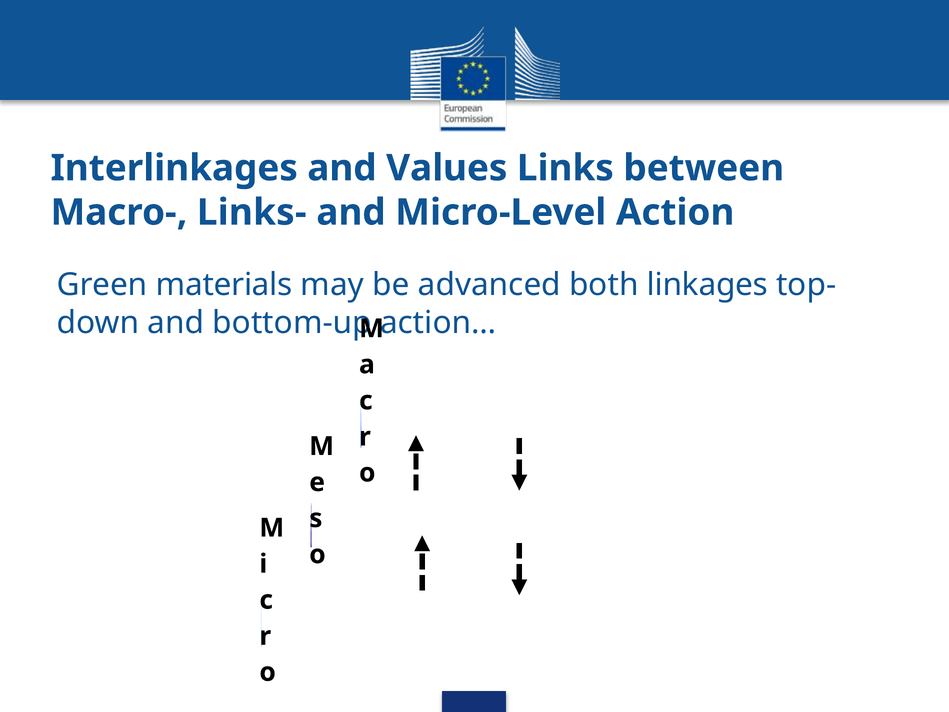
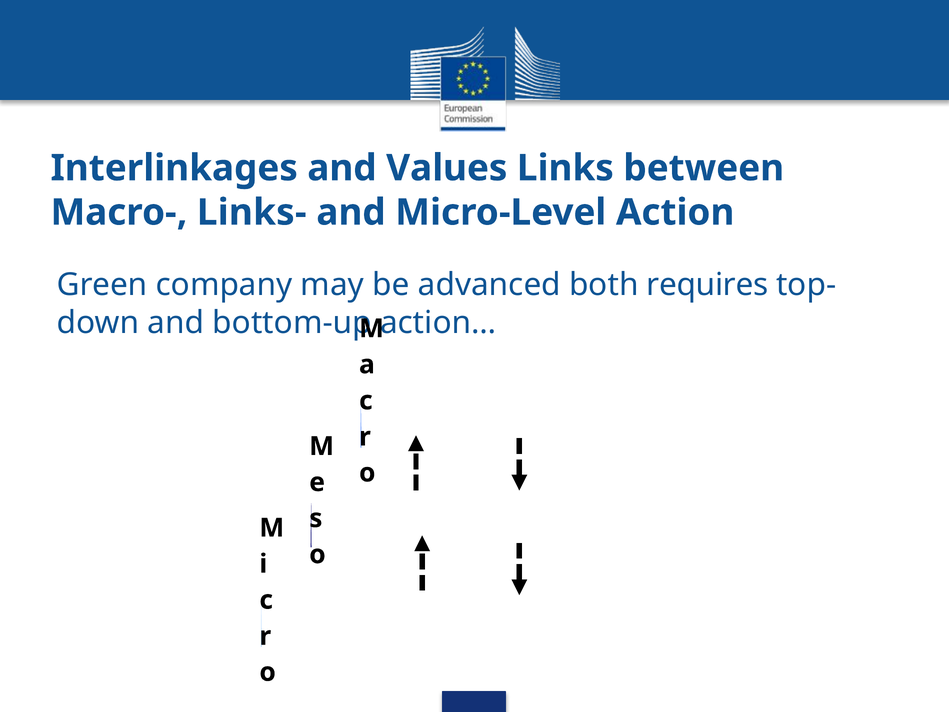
materials: materials -> company (224, 285)
linkages: linkages -> requires (707, 285)
